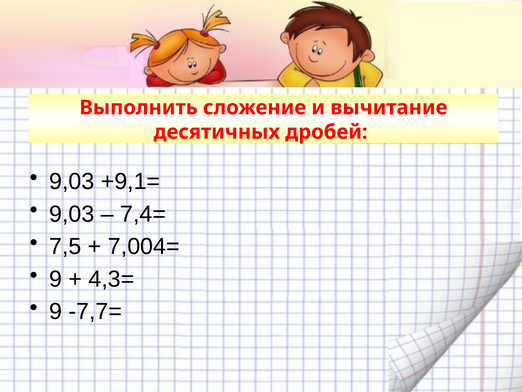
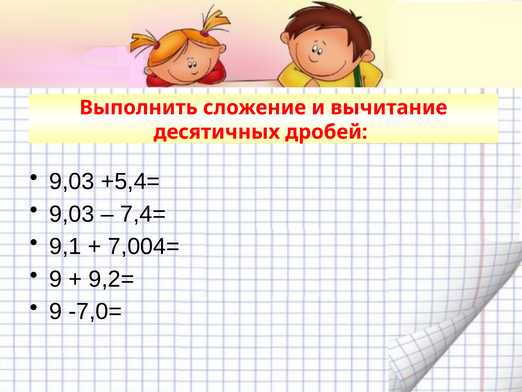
+9,1=: +9,1= -> +5,4= (131, 181)
7,5: 7,5 -> 9,1 (65, 246)
4,3=: 4,3= -> 9,2= (111, 279)
-7,7=: -7,7= -> -7,0= (95, 311)
